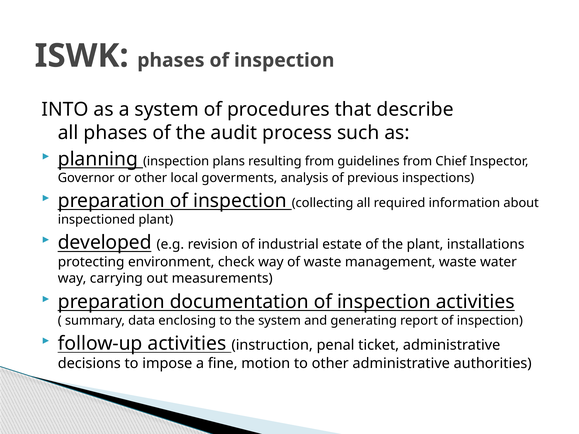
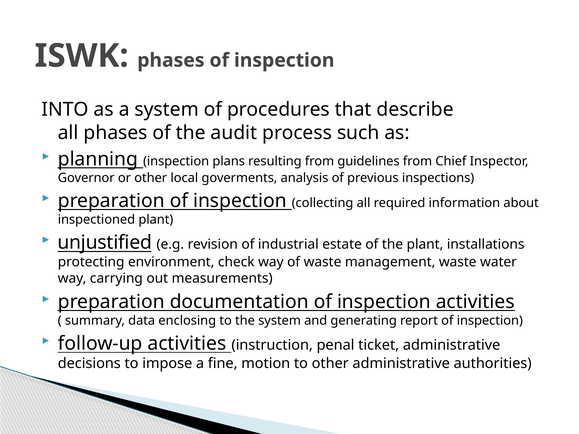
developed: developed -> unjustified (105, 243)
